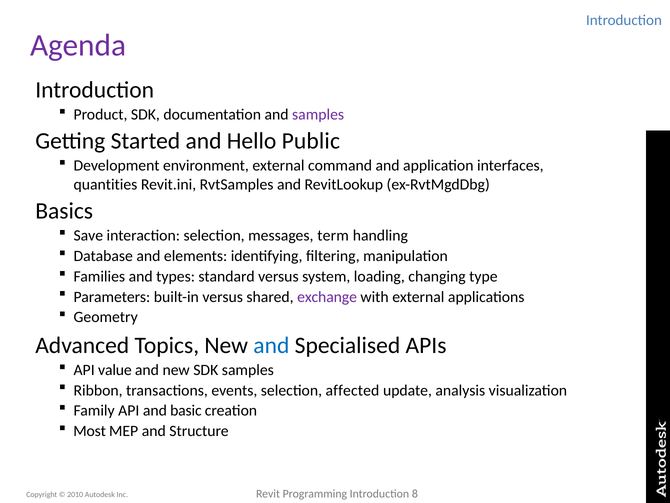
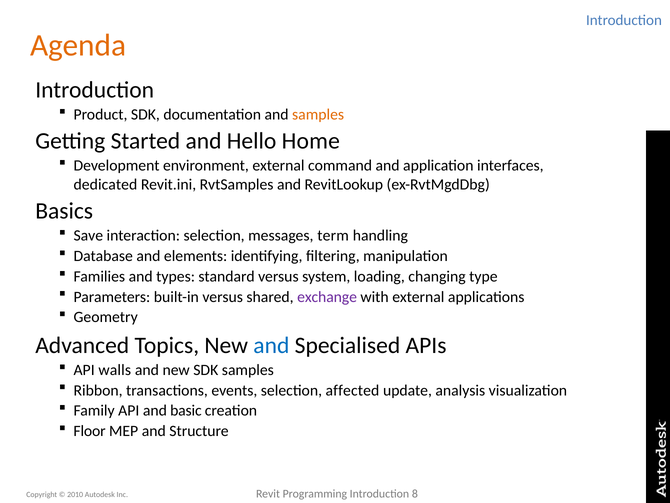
Agenda colour: purple -> orange (78, 46)
samples colour: purple -> orange (318, 114)
Public: Public -> Home (311, 141)
quantities: quantities -> dedicated (105, 184)
value: value -> walls (115, 370)
Most: Most -> Floor (90, 431)
